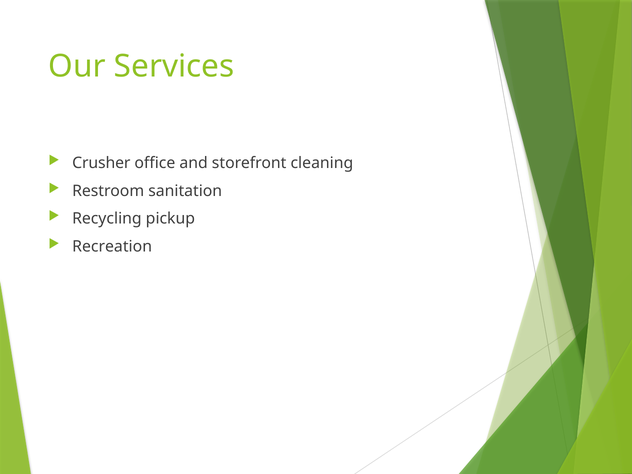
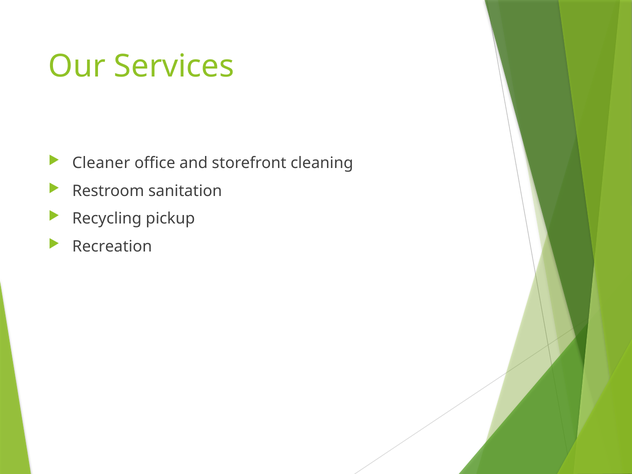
Crusher: Crusher -> Cleaner (101, 163)
